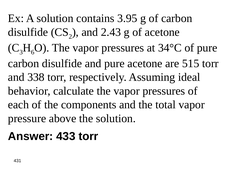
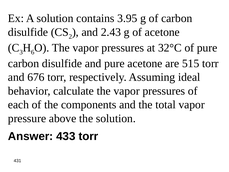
34°C: 34°C -> 32°C (170, 48)
338: 338 -> 676 (36, 77)
